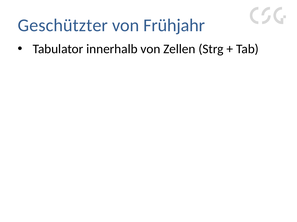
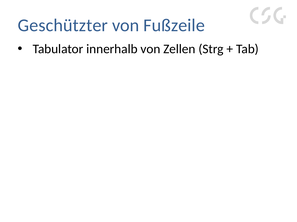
Frühjahr: Frühjahr -> Fußzeile (174, 25)
